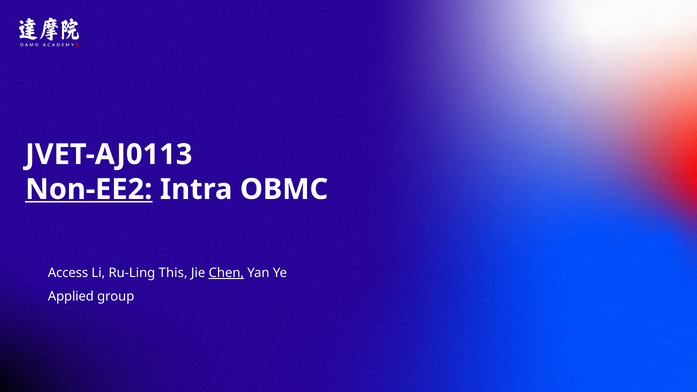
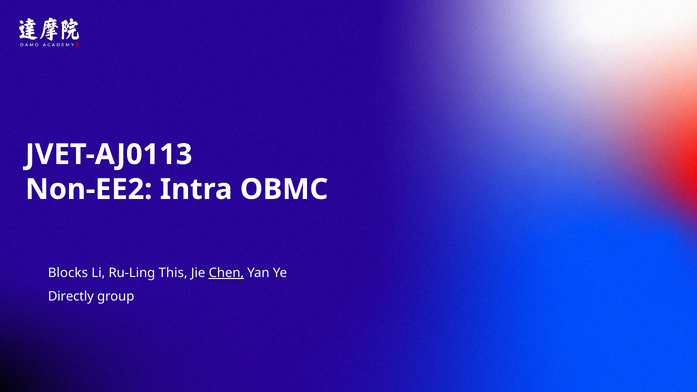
Non-EE2 underline: present -> none (89, 189)
Access: Access -> Blocks (68, 273)
Applied: Applied -> Directly (71, 297)
